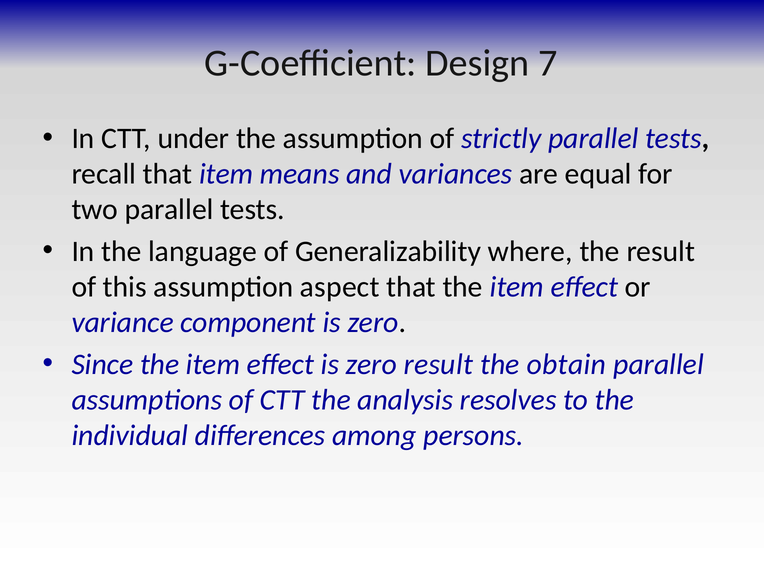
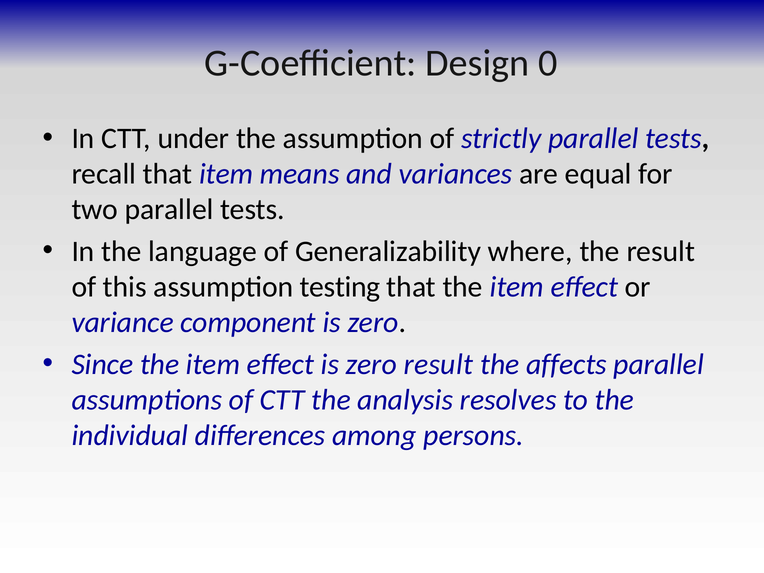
7: 7 -> 0 (548, 63)
aspect: aspect -> testing (340, 287)
obtain: obtain -> affects (567, 364)
